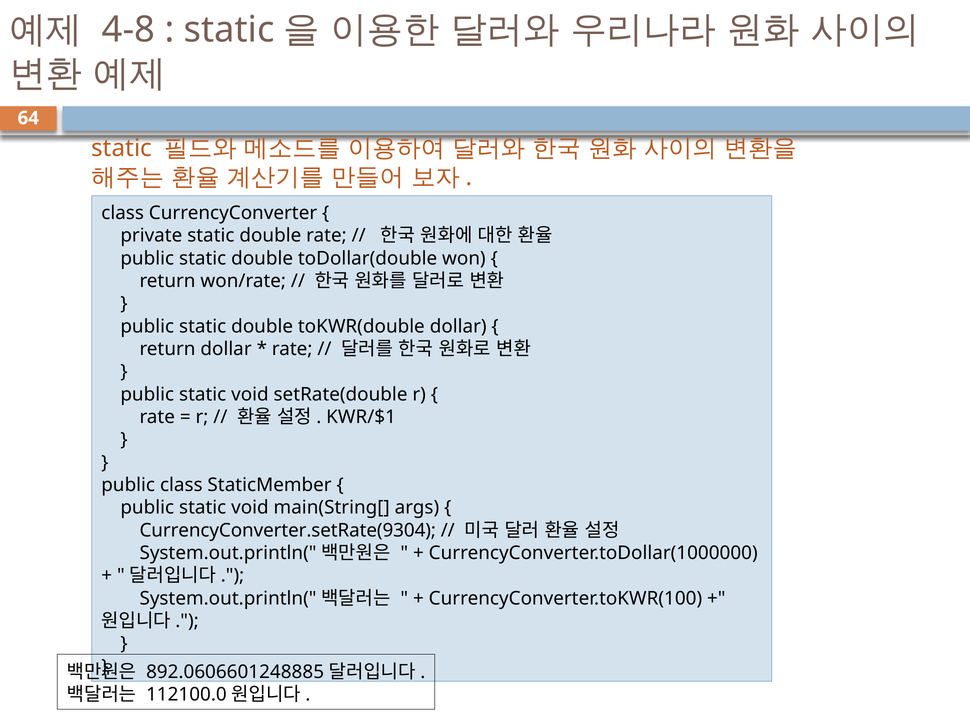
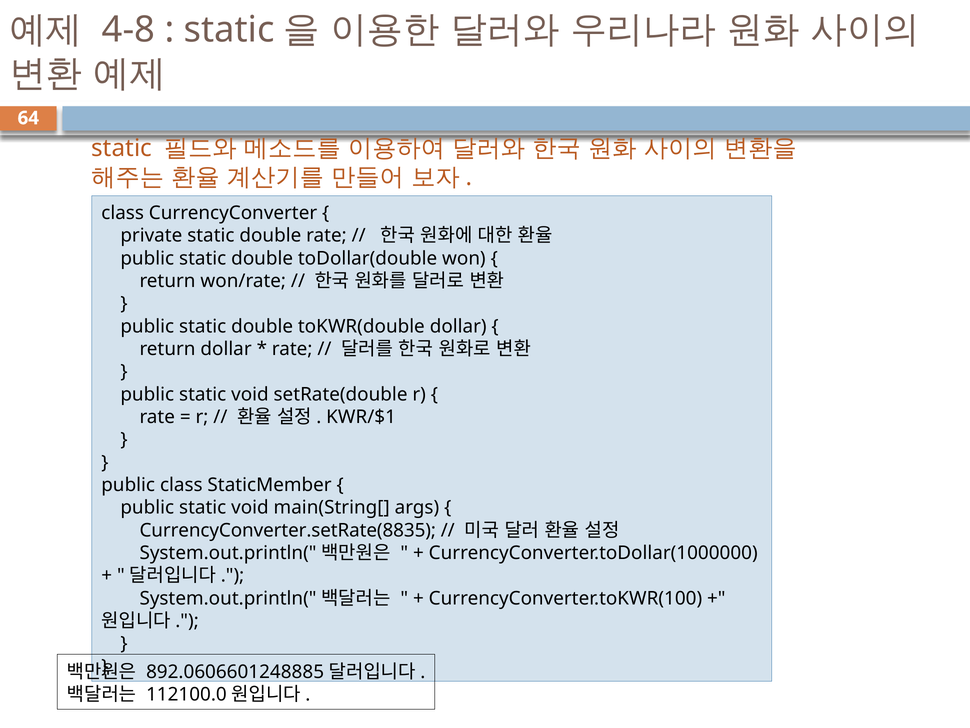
CurrencyConverter.setRate(9304: CurrencyConverter.setRate(9304 -> CurrencyConverter.setRate(8835 (288, 530)
